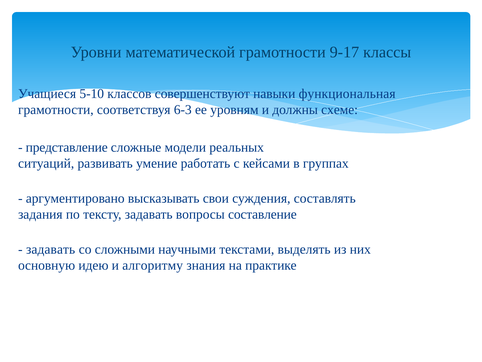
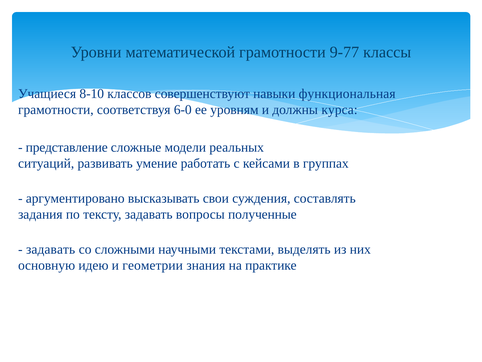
9-17: 9-17 -> 9-77 (344, 52)
5-10: 5-10 -> 8-10 (92, 93)
6-3: 6-3 -> 6-0 (183, 110)
схеме: схеме -> курса (340, 110)
составление: составление -> полученные (262, 214)
алгоритму: алгоритму -> геометрии (153, 265)
